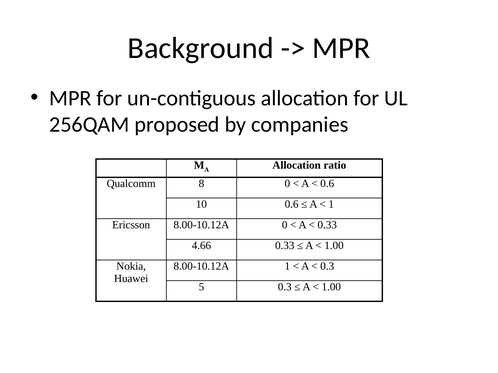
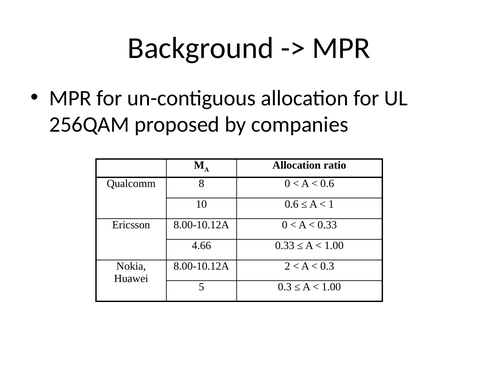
8.00-10.12A 1: 1 -> 2 (287, 267)
